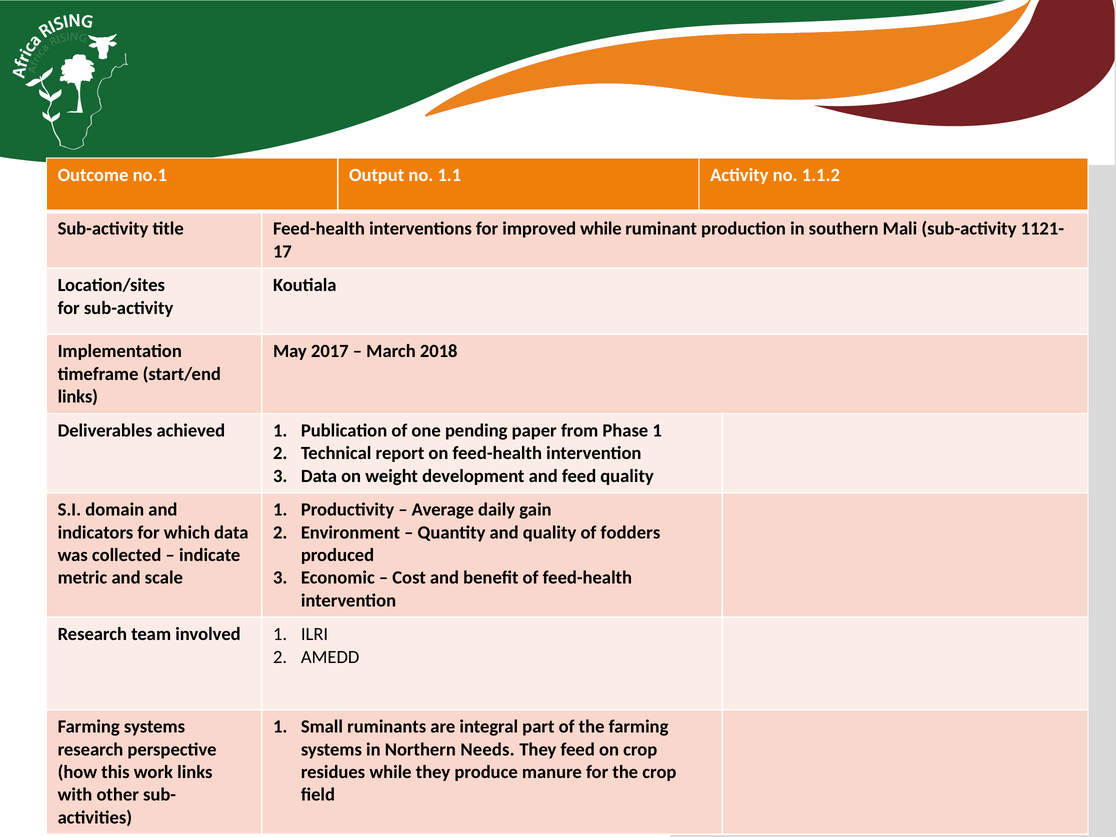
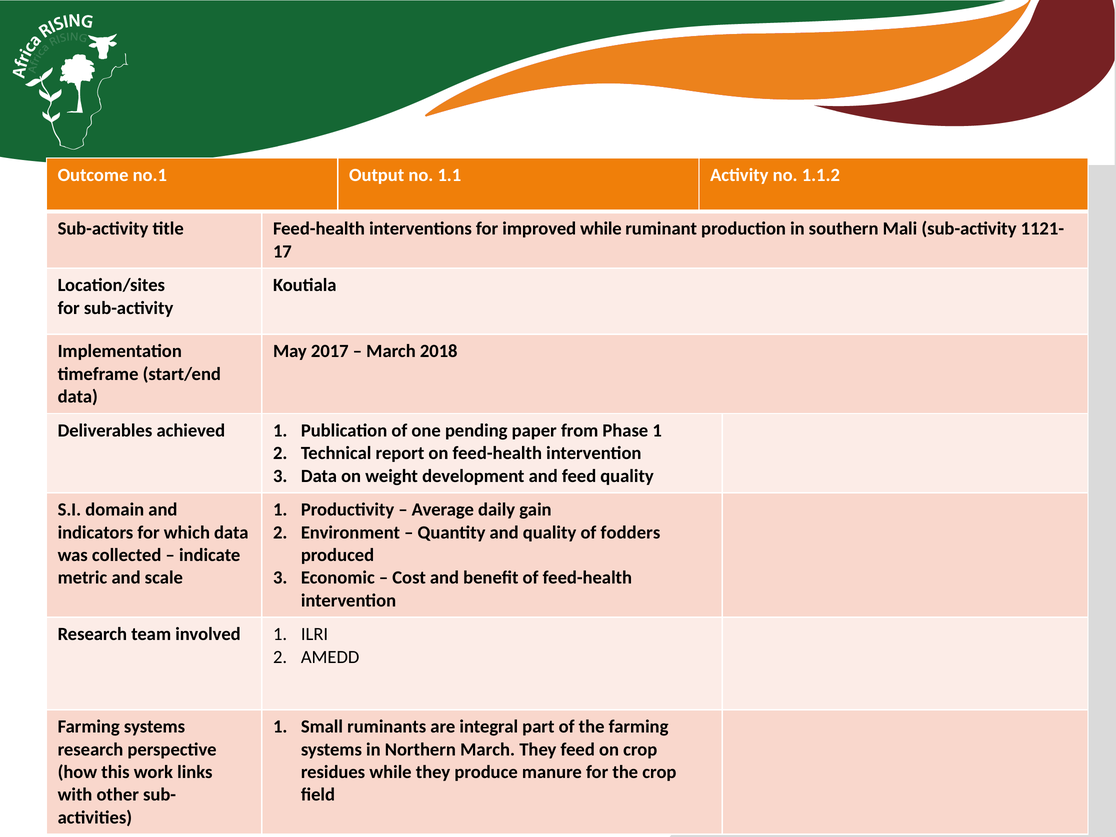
links: links -> data (78, 397)
Northern Needs: Needs -> March (488, 749)
